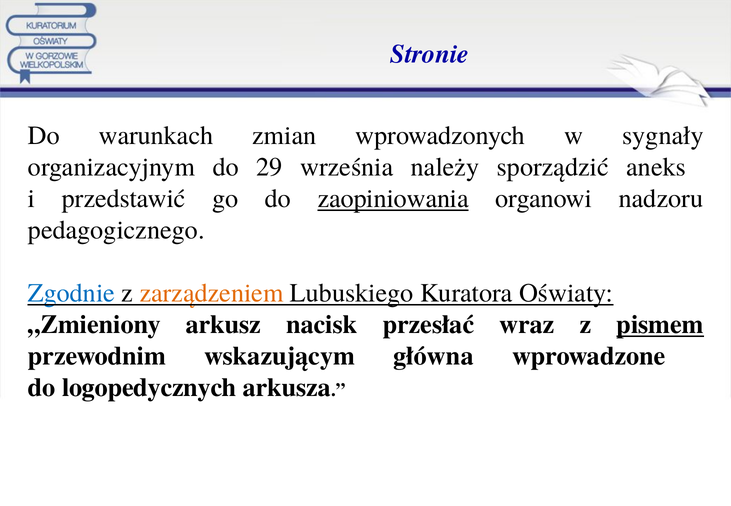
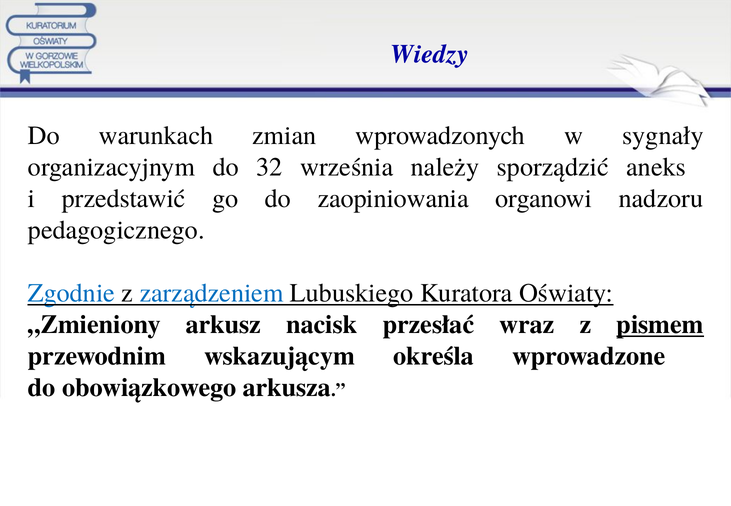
Stronie: Stronie -> Wiedzy (430, 54)
29: 29 -> 32 (269, 167)
zaopiniowania underline: present -> none (393, 199)
zarządzeniem colour: orange -> blue (211, 293)
główna: główna -> określa (434, 356)
logopedycznych: logopedycznych -> obowiązkowego (149, 388)
